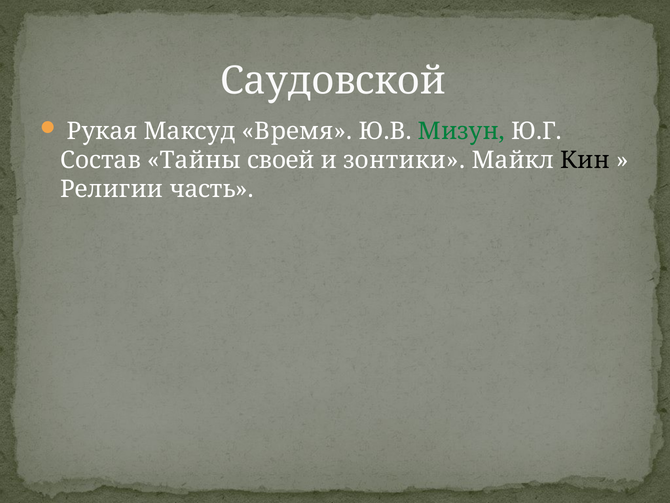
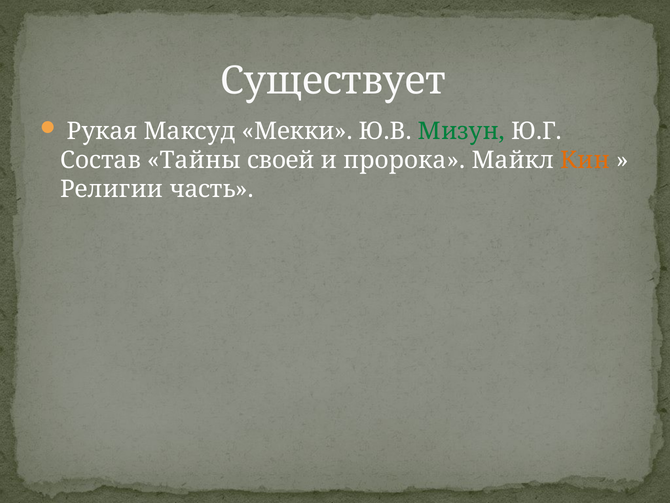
Саудовской: Саудовской -> Существует (333, 81)
Время: Время -> Мекки (297, 131)
зонтики: зонтики -> пророка (404, 160)
Кин colour: black -> orange (585, 160)
